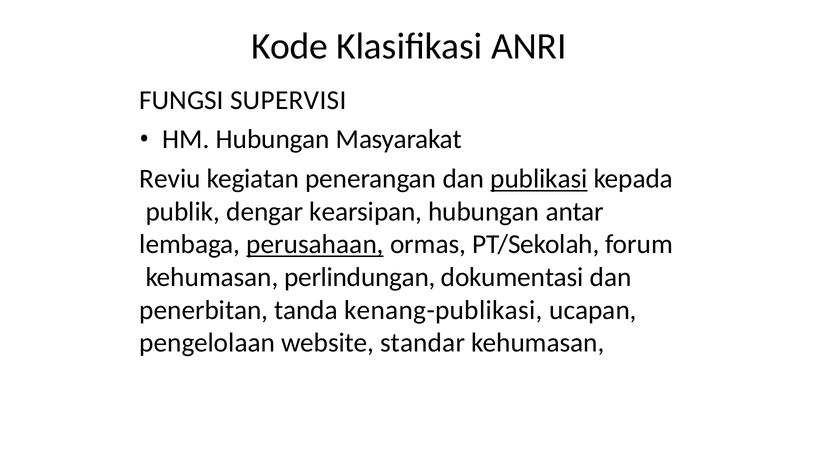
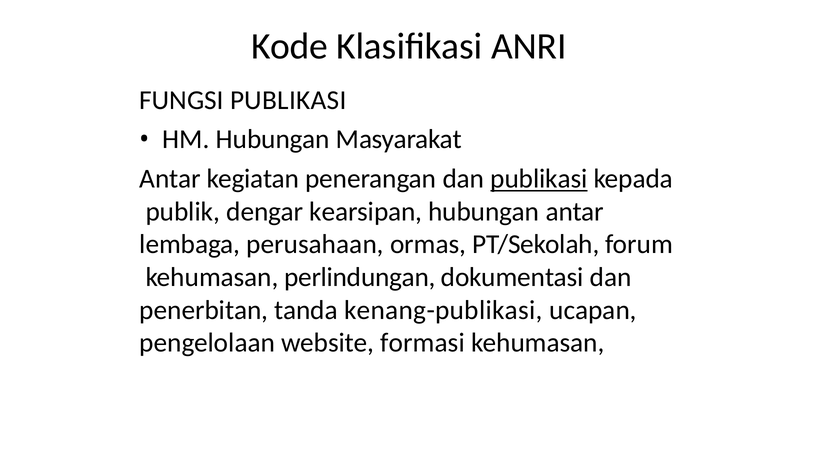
FUNGSI SUPERVISI: SUPERVISI -> PUBLIKASI (288, 100)
Reviu: Reviu -> Antar (170, 179)
perusahaan underline: present -> none (315, 245)
standar: standar -> formasi (423, 343)
